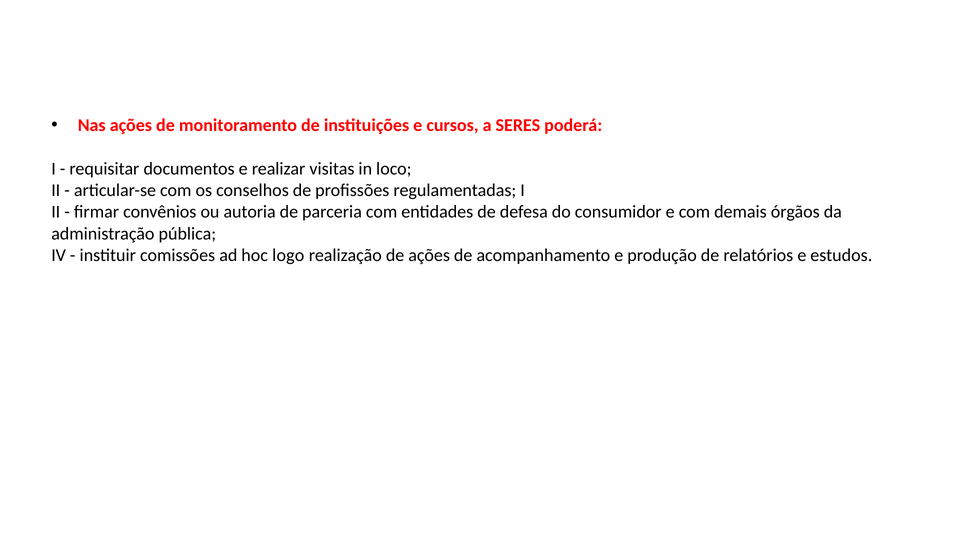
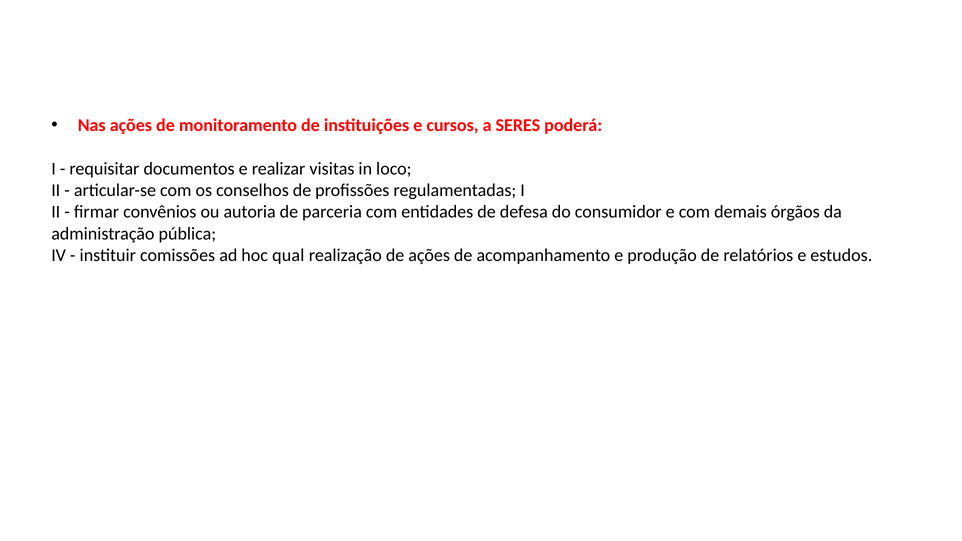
logo: logo -> qual (288, 255)
